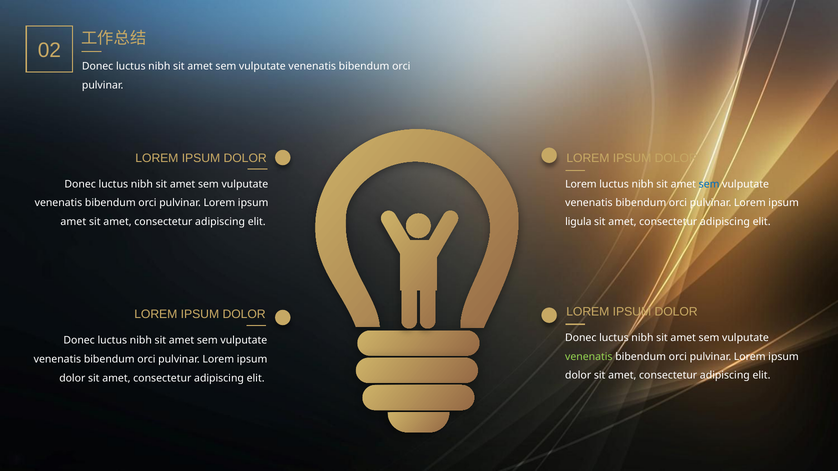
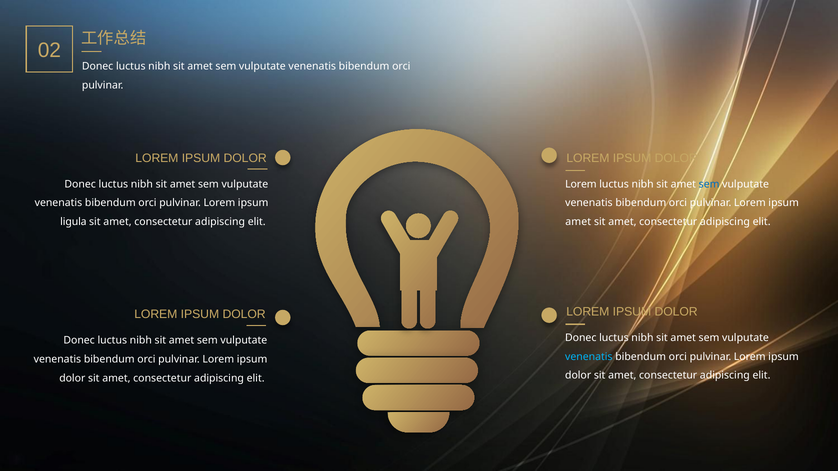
amet: amet -> ligula (73, 222)
ligula: ligula -> amet (578, 222)
venenatis colour: light green -> light blue (589, 357)
